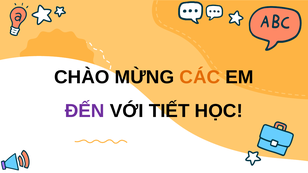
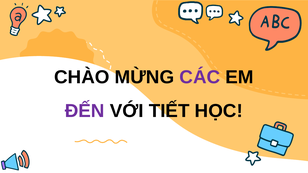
CÁC colour: orange -> purple (200, 77)
